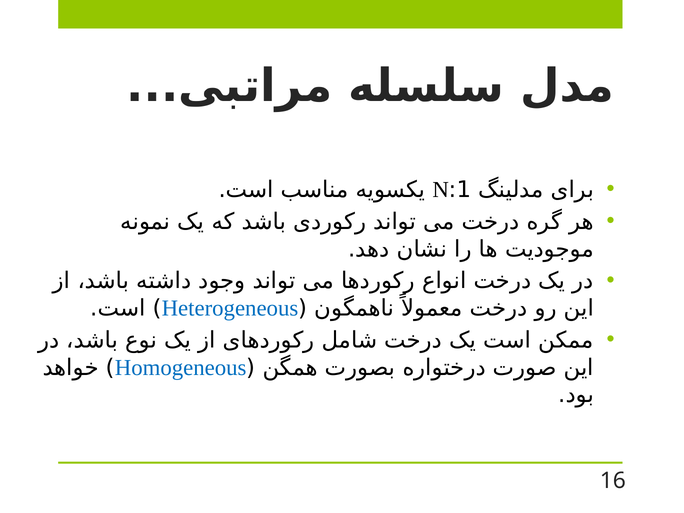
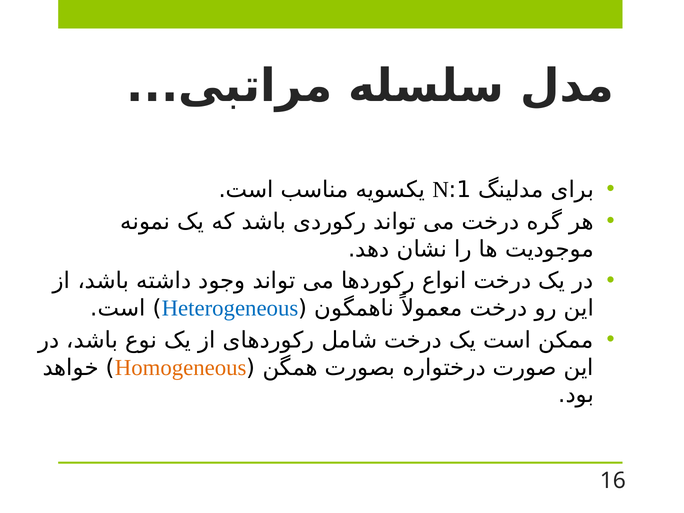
Homogeneous colour: blue -> orange (181, 368)
